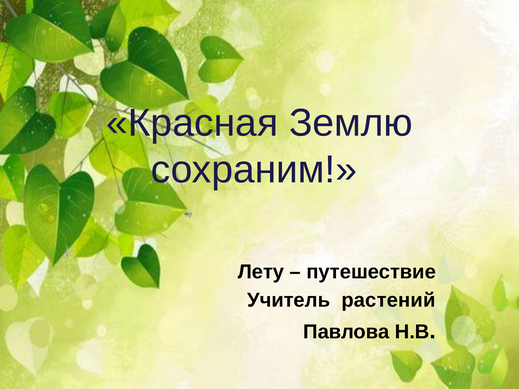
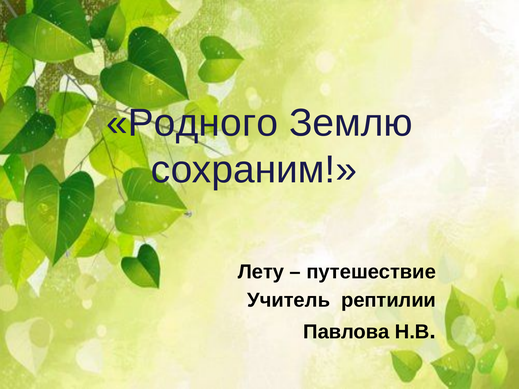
Красная: Красная -> Родного (192, 123)
растений: растений -> рептилии (389, 300)
